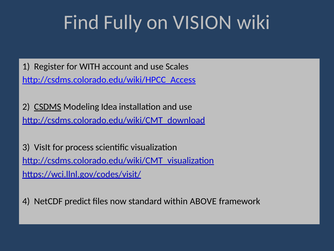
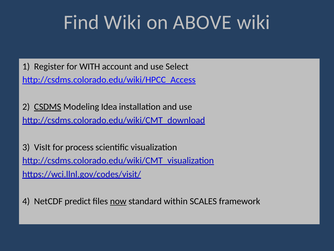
Find Fully: Fully -> Wiki (123, 22)
VISION: VISION -> ABOVE (202, 22)
Scales: Scales -> Select (177, 66)
now underline: none -> present (118, 201)
ABOVE: ABOVE -> SCALES (203, 201)
